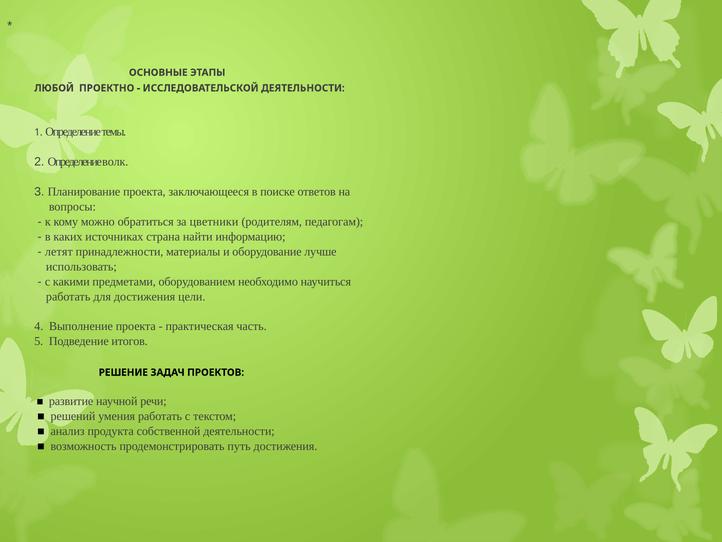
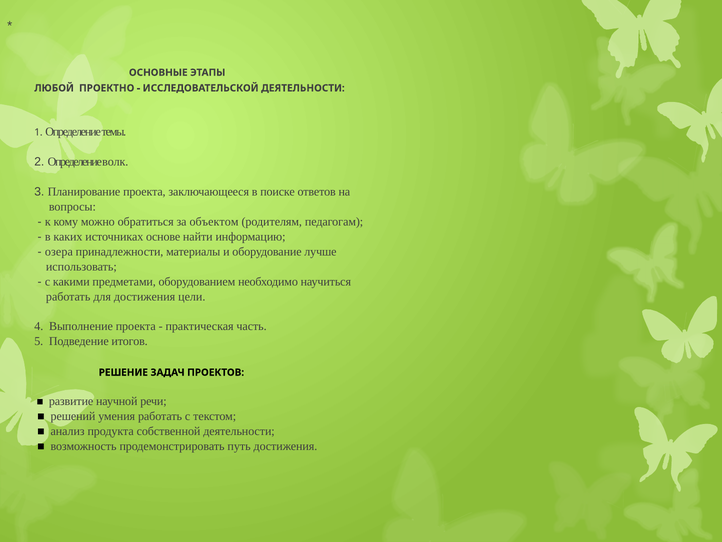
цветники: цветники -> объектом (214, 222)
страна: страна -> основе (163, 236)
летят: летят -> озера (59, 251)
